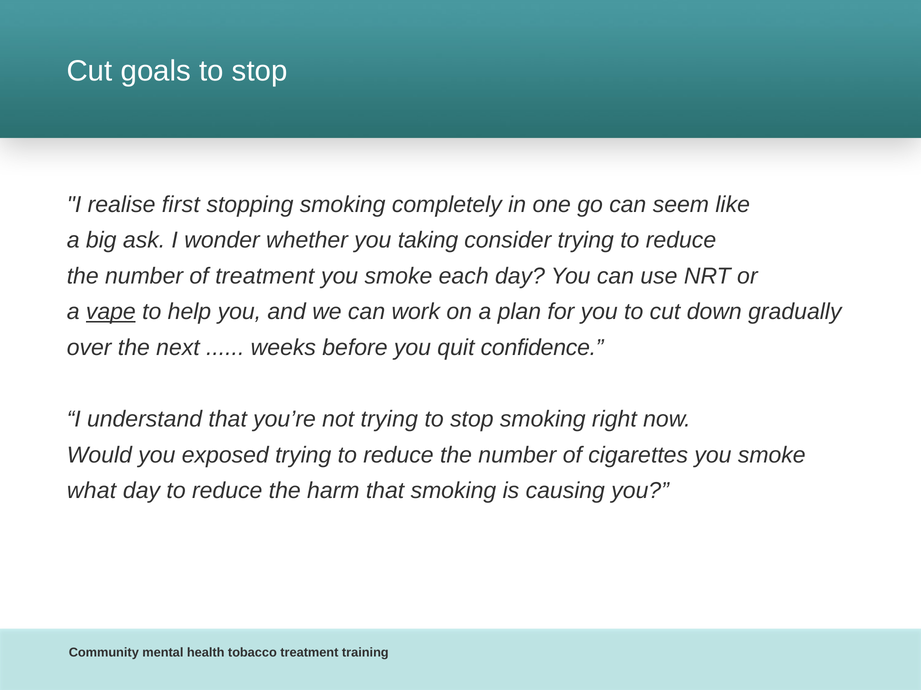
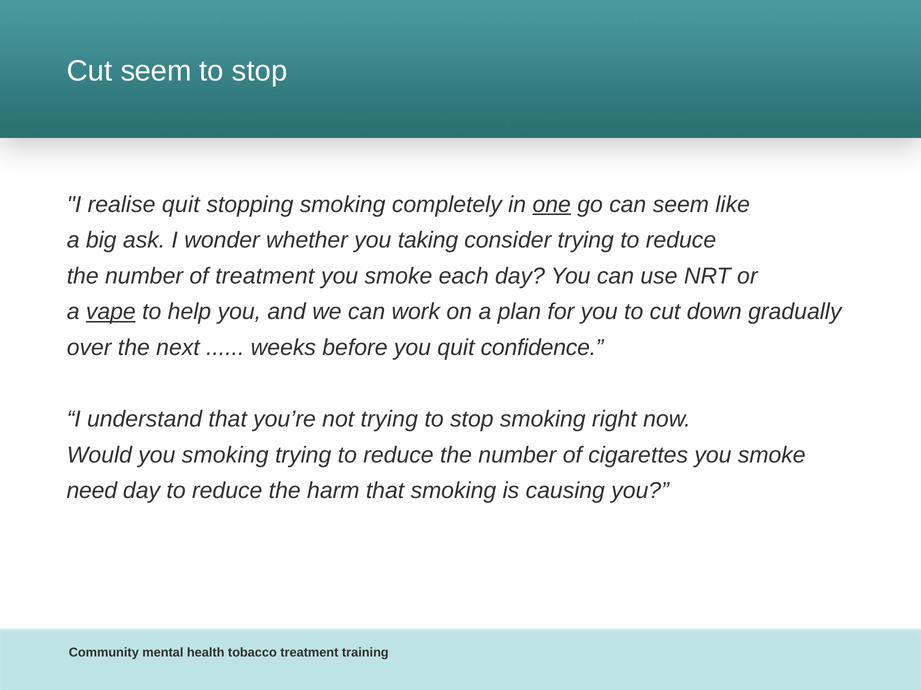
Cut goals: goals -> seem (156, 71)
realise first: first -> quit (181, 205)
one underline: none -> present (552, 205)
you exposed: exposed -> smoking (225, 456)
what: what -> need (92, 491)
